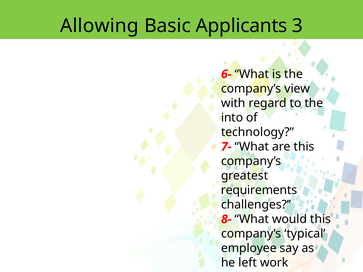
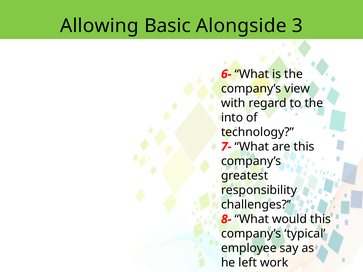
Applicants: Applicants -> Alongside (241, 26)
requirements: requirements -> responsibility (259, 190)
